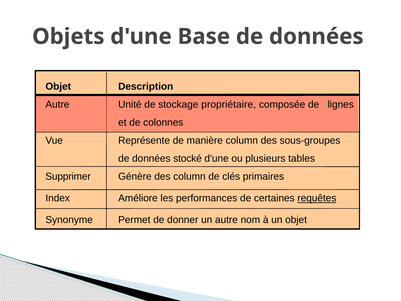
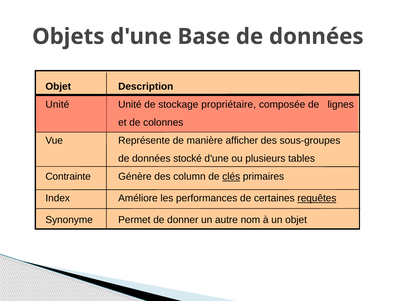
Autre: Autre -> Unité (57, 104)
manière column: column -> afficher (242, 140)
Supprimer: Supprimer -> Contrainte (68, 177)
clés underline: none -> present (231, 177)
